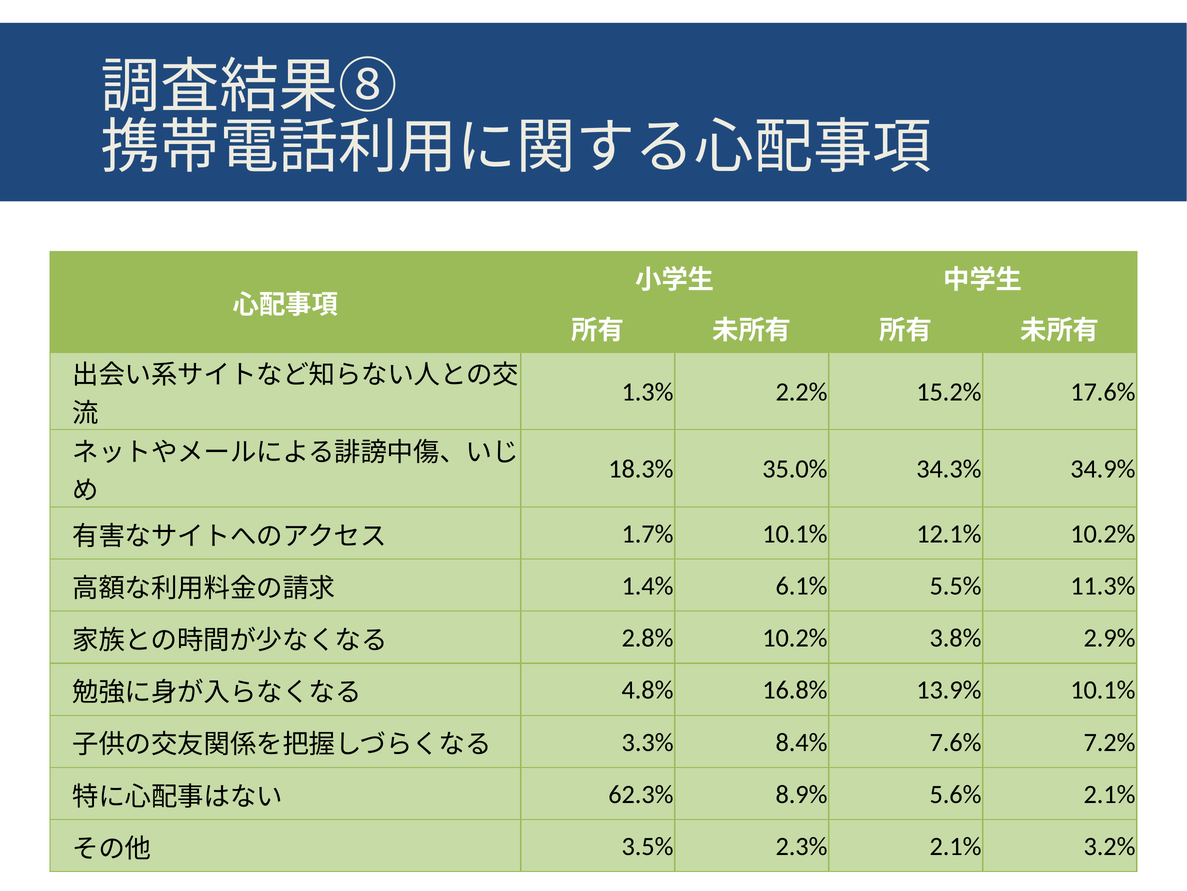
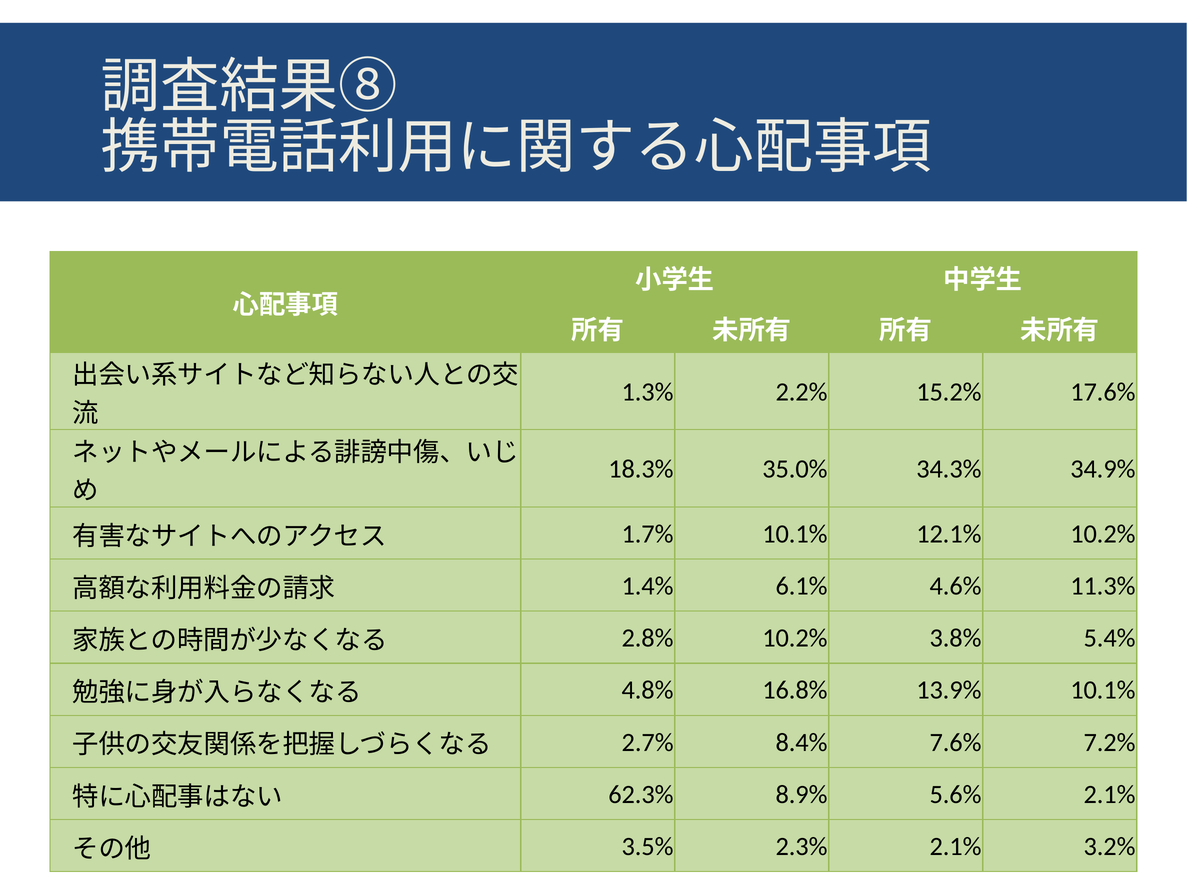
5.5%: 5.5% -> 4.6% (956, 586)
2.9%: 2.9% -> 5.4% (1110, 638)
3.3%: 3.3% -> 2.7% (648, 742)
